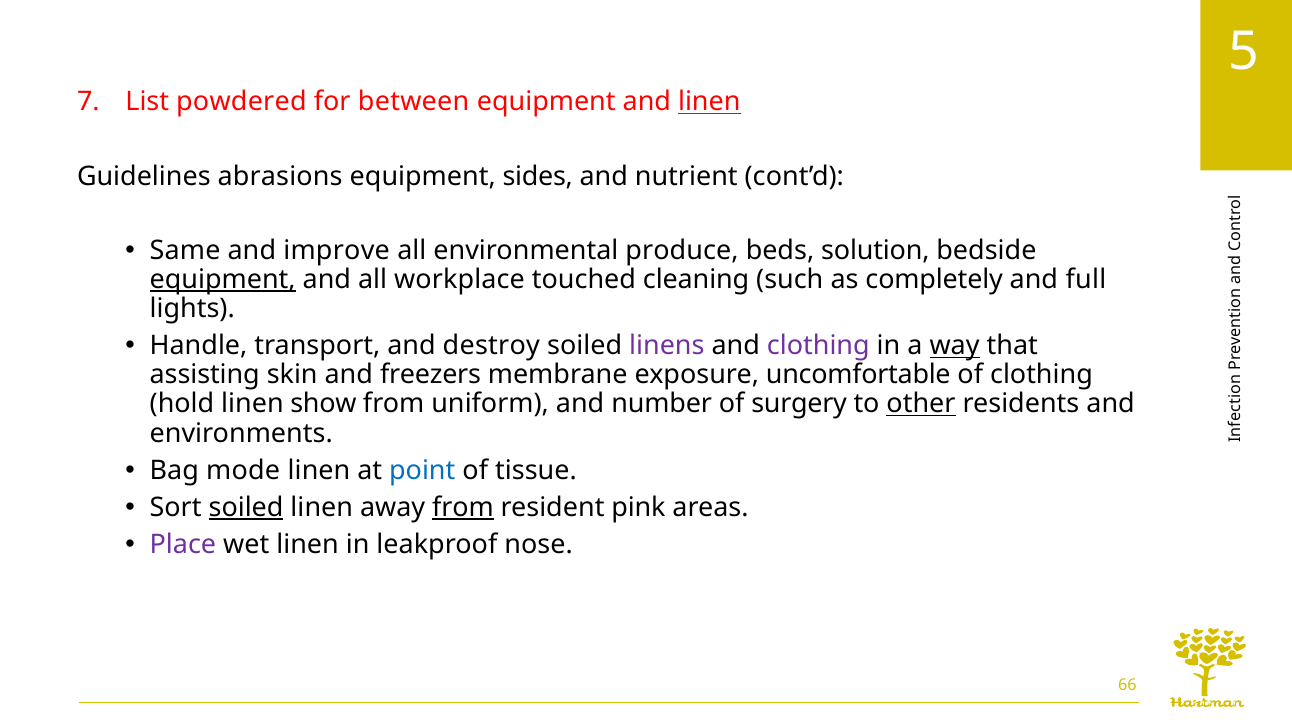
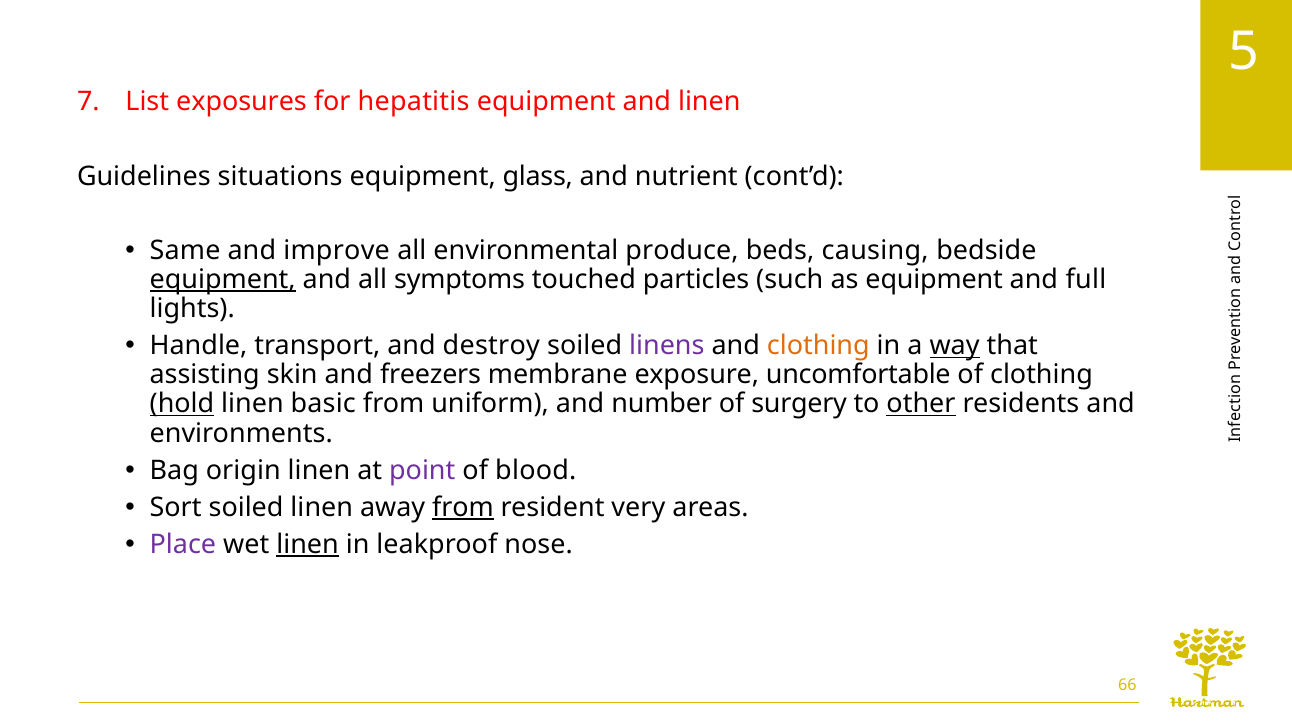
powdered: powdered -> exposures (242, 102)
between: between -> hepatitis (414, 102)
linen underline: present -> none (709, 102)
abrasions: abrasions -> situations (280, 176)
sides: sides -> glass (538, 176)
solution: solution -> causing (875, 251)
workplace: workplace -> symptoms (460, 280)
cleaning: cleaning -> particles (696, 280)
as completely: completely -> equipment (934, 280)
clothing colour: purple -> orange (818, 346)
hold underline: none -> present (182, 404)
show: show -> basic (323, 404)
mode: mode -> origin (243, 470)
point colour: blue -> purple (422, 470)
tissue: tissue -> blood (536, 470)
soiled underline: present -> none (246, 507)
pink: pink -> very (638, 507)
linen underline: none -> present (308, 545)
